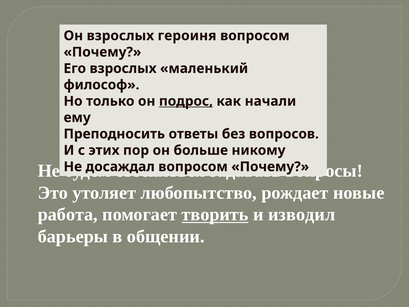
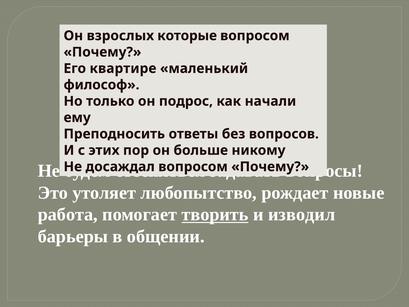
героиня: героиня -> которые (187, 36)
Его взрослых: взрослых -> квартире (123, 68)
подрос underline: present -> none (186, 101)
